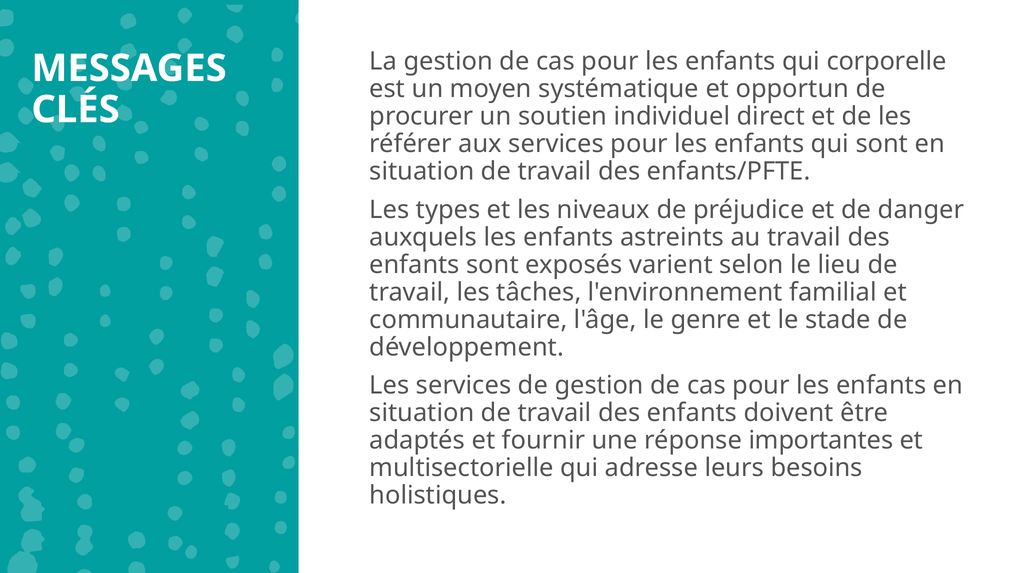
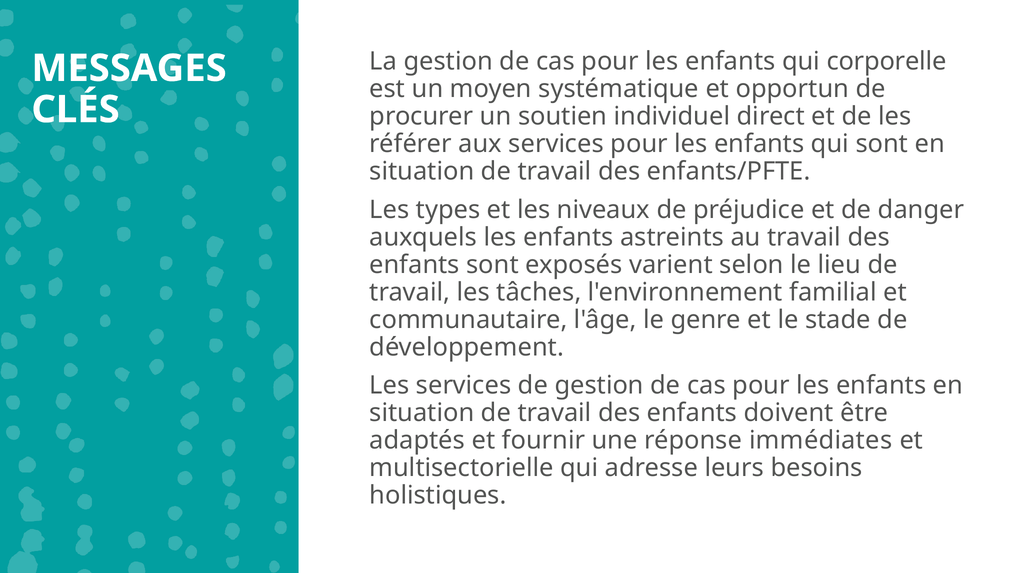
importantes: importantes -> immédiates (821, 440)
